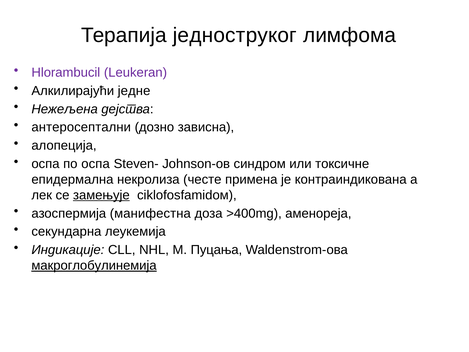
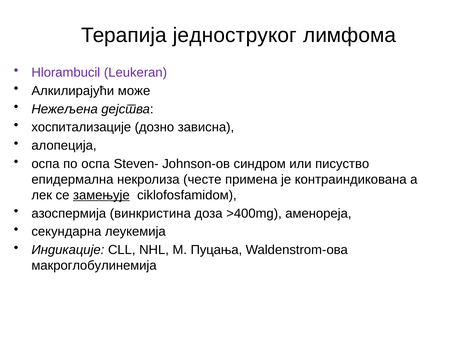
једне: једне -> може (134, 91)
антеросептални: антеросептални -> хоспитализације (81, 127)
токсичне: токсичне -> писуство (342, 164)
манифестна: манифестна -> винкристина (150, 213)
макроглобулинемија underline: present -> none (94, 265)
